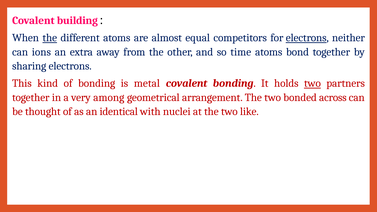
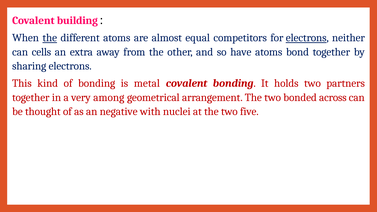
ions: ions -> cells (41, 52)
time: time -> have (241, 52)
two underline: present -> none (312, 83)
identical: identical -> negative (119, 112)
like: like -> five (249, 112)
